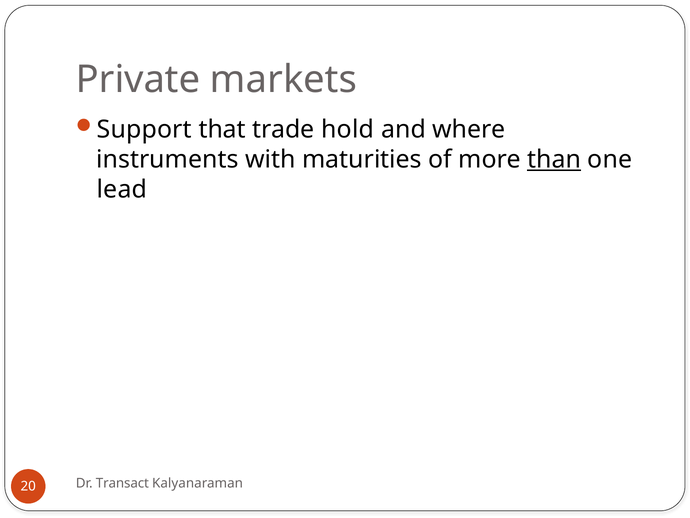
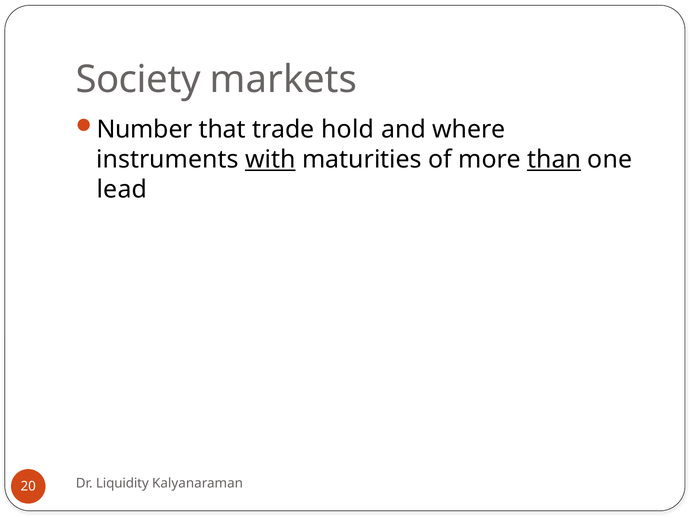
Private: Private -> Society (138, 80)
Support: Support -> Number (145, 129)
with underline: none -> present (270, 159)
Transact: Transact -> Liquidity (122, 483)
